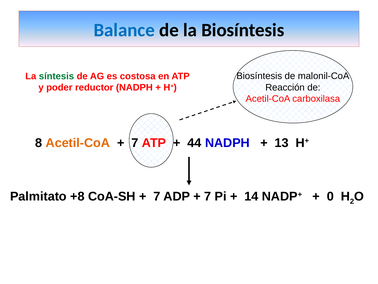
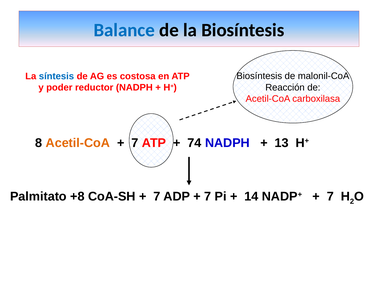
síntesis colour: green -> blue (56, 76)
44: 44 -> 74 (194, 143)
0: 0 -> 7 (330, 196)
